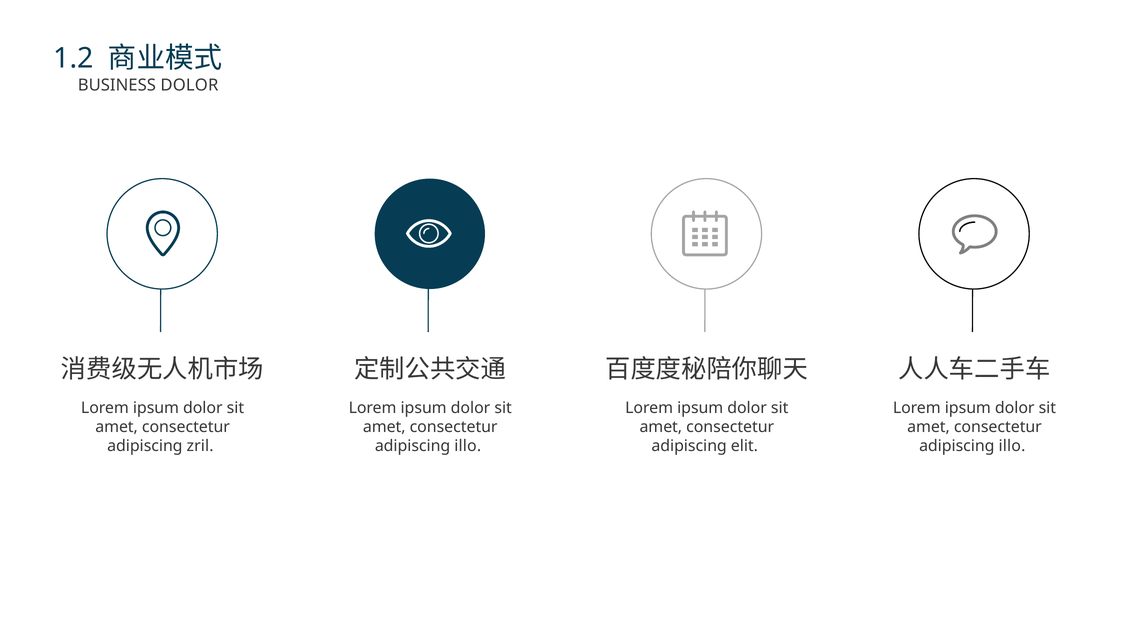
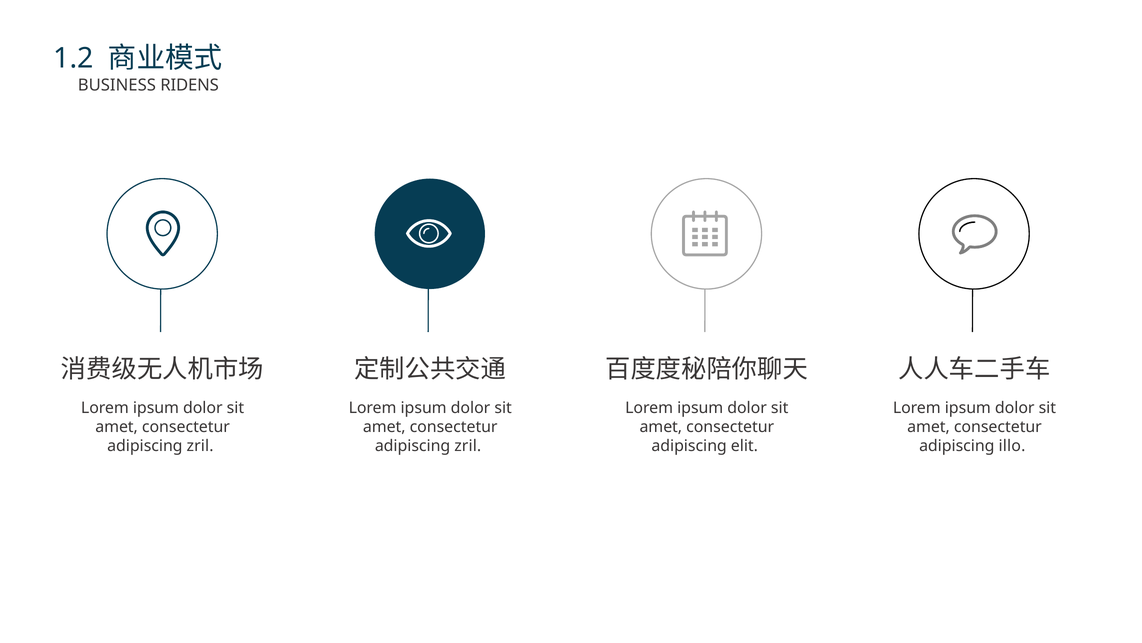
BUSINESS DOLOR: DOLOR -> RIDENS (190, 85)
illo: illo -> zril (468, 446)
